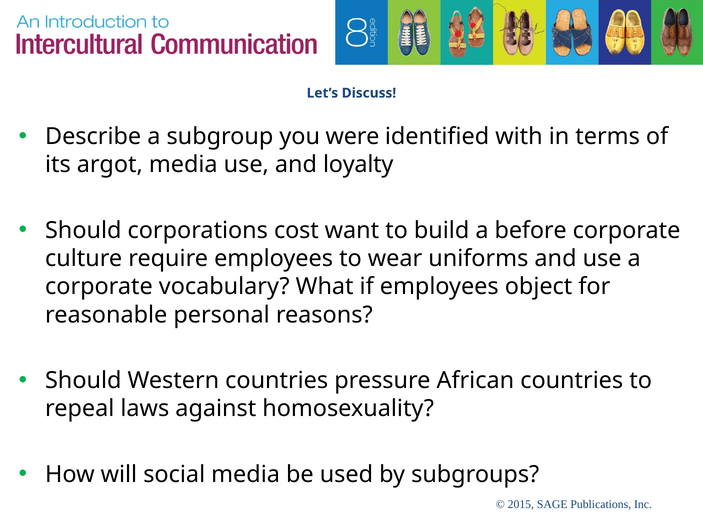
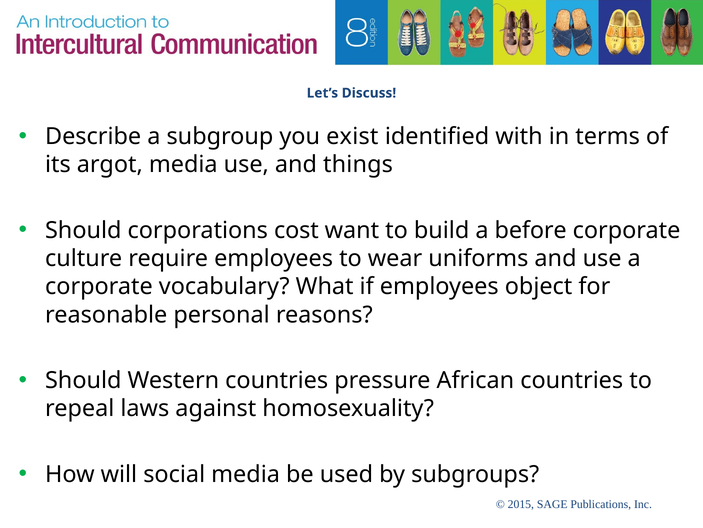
were: were -> exist (352, 136)
loyalty: loyalty -> things (358, 164)
